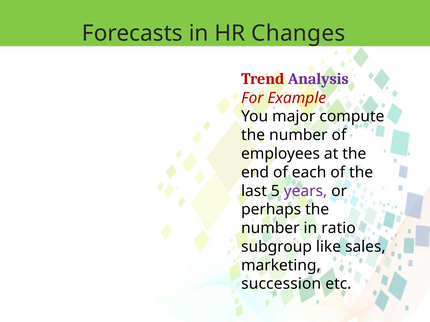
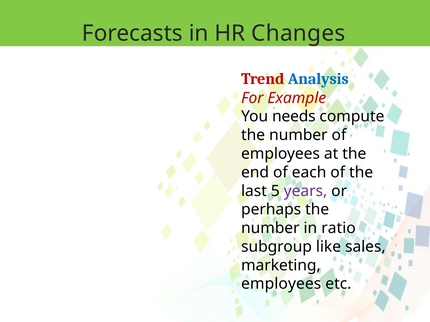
Analysis colour: purple -> blue (318, 79)
major: major -> needs (294, 117)
succession: succession -> employees (281, 284)
